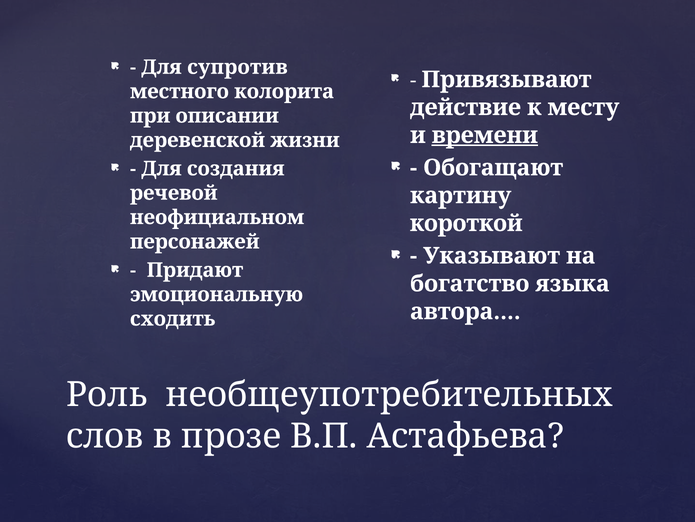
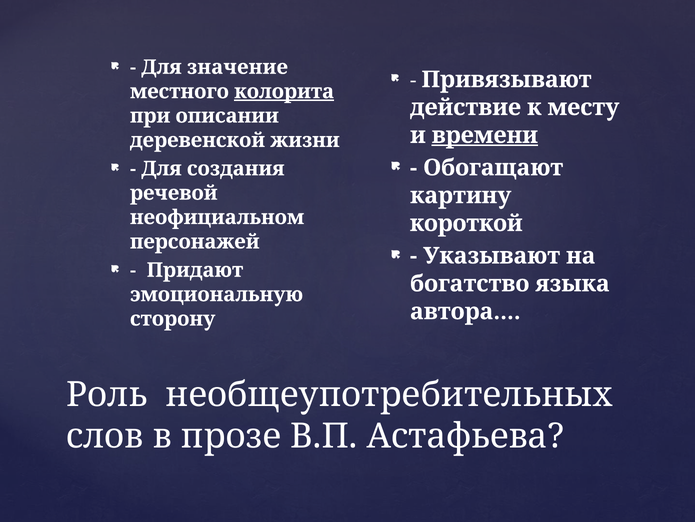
супротив: супротив -> значение (237, 67)
колорита underline: none -> present (284, 91)
сходить: сходить -> сторону (173, 318)
